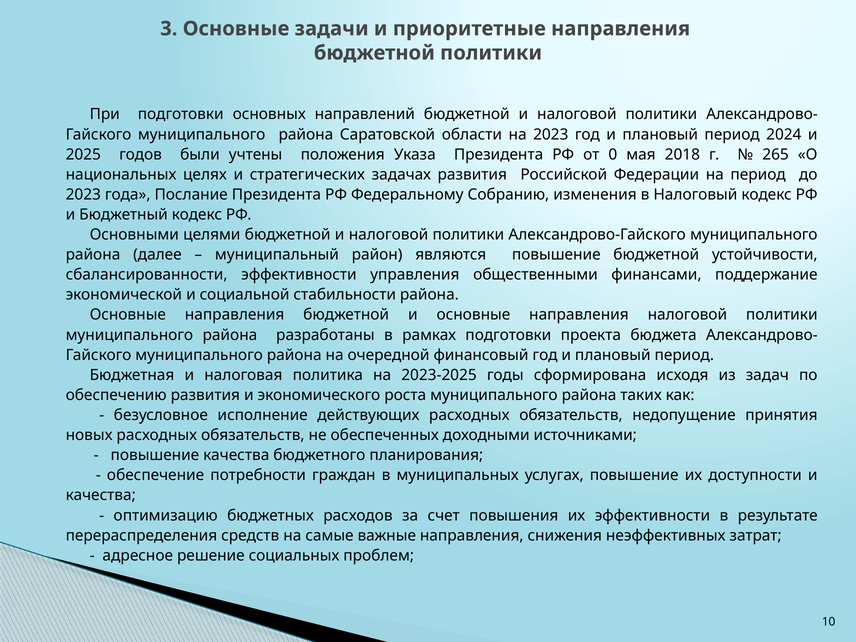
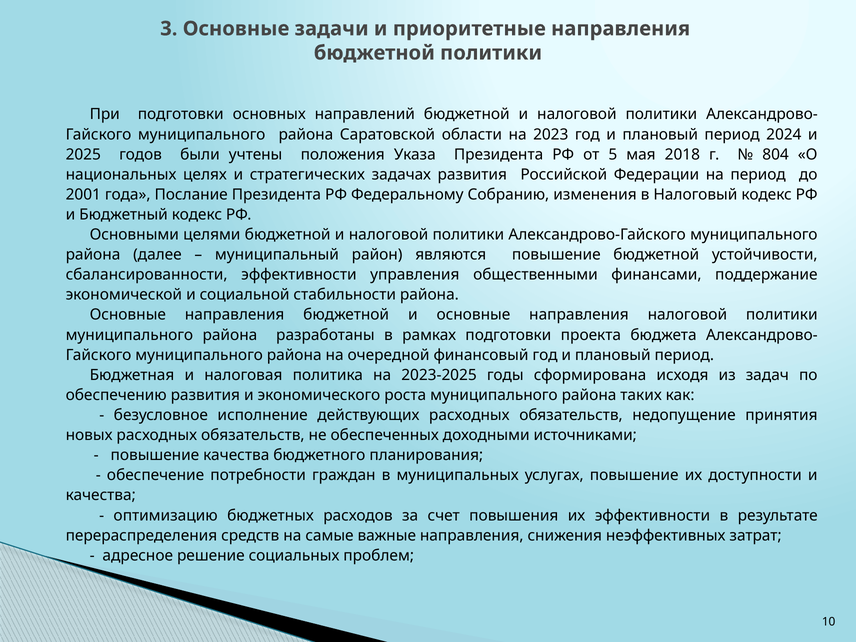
0: 0 -> 5 (613, 154)
265: 265 -> 804 (776, 154)
2023: 2023 -> 2001 (83, 195)
